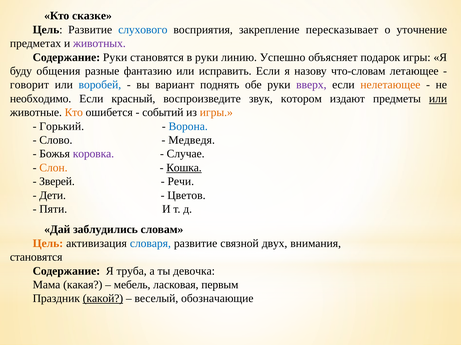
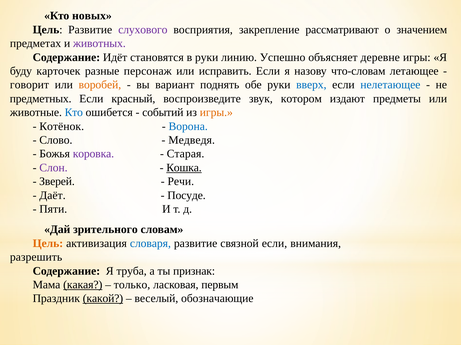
сказке: сказке -> новых (92, 16)
слухового colour: blue -> purple (143, 30)
пересказывает: пересказывает -> рассматривают (342, 30)
уточнение: уточнение -> значением (422, 30)
Содержание Руки: Руки -> Идёт (115, 57)
подарок: подарок -> деревне (380, 57)
общения: общения -> карточек (58, 71)
фантазию: фантазию -> персонаж (148, 71)
воробей colour: blue -> orange (100, 85)
вверх colour: purple -> blue (311, 85)
нелетающее colour: orange -> blue (390, 85)
необходимо: необходимо -> предметных (41, 99)
или underline: present -> none (438, 99)
Кто colour: orange -> blue (74, 113)
Горький: Горький -> Котёнок (62, 126)
Случае: Случае -> Старая (186, 154)
Слон colour: orange -> purple (53, 168)
Дети: Дети -> Даёт (53, 196)
Цветов: Цветов -> Посуде (187, 196)
заблудились: заблудились -> зрительного (105, 230)
связной двух: двух -> если (275, 244)
становятся: становятся -> разрешить (36, 258)
девочка: девочка -> признак (194, 271)
какая underline: none -> present (83, 285)
мебель: мебель -> только (132, 285)
